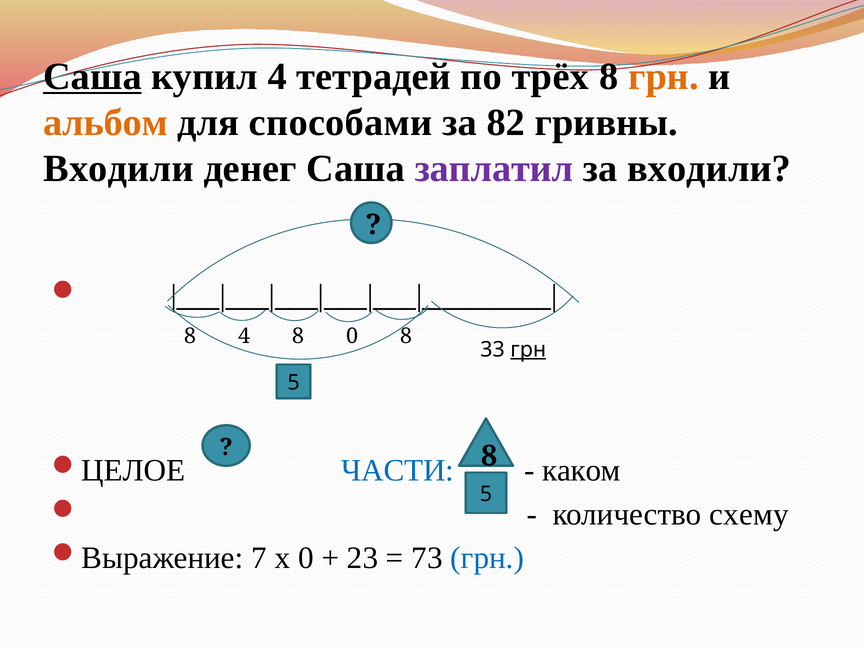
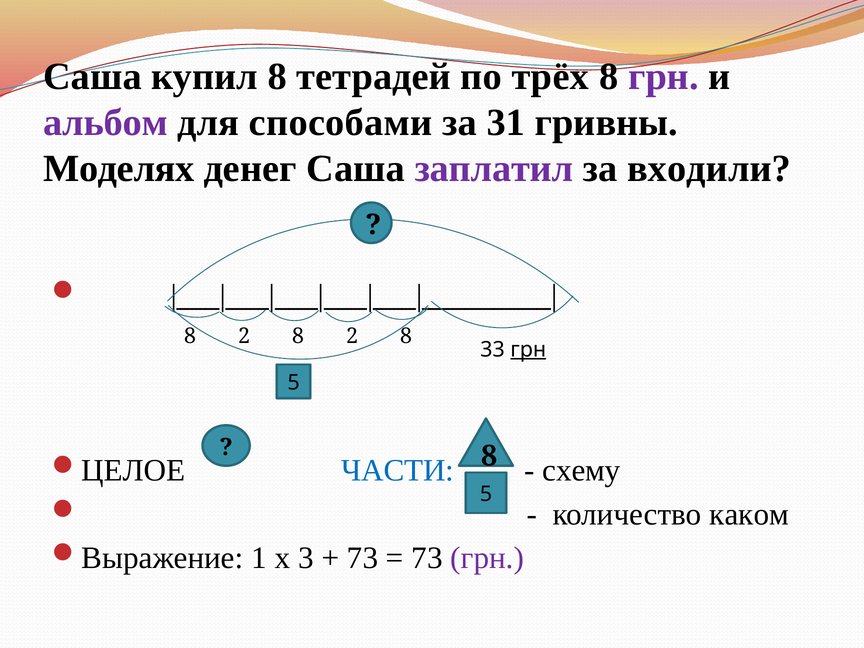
Саша underline: present -> none (92, 76)
купил 4: 4 -> 8 (277, 76)
грн colour: orange -> purple (663, 76)
альбом colour: orange -> purple (106, 123)
82: 82 -> 31 (506, 123)
Входили: Входили -> Моделях (119, 169)
4: 4 -> 2 (244, 336)
0: 0 -> 2 (352, 336)
каком: каком -> схему (581, 471)
схему: схему -> каком (749, 514)
7: 7 -> 1 (259, 558)
х 0: 0 -> 3 (306, 558)
23: 23 -> 73 (363, 558)
грн colour: blue -> purple (487, 558)
